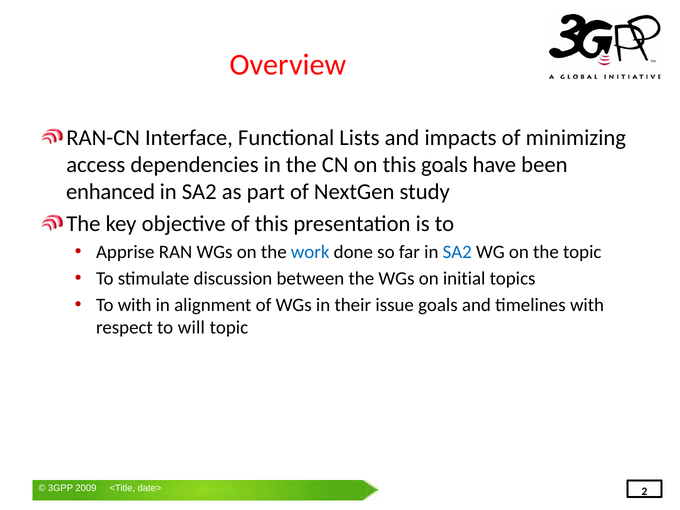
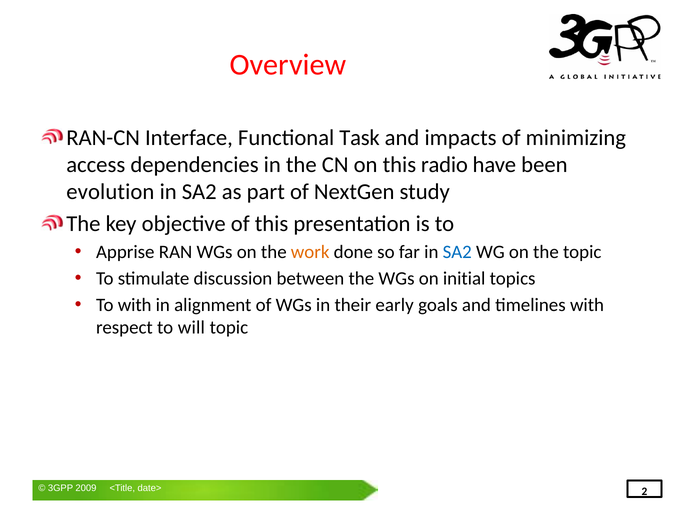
Lists: Lists -> Task (360, 138)
this goals: goals -> radio (444, 165)
enhanced: enhanced -> evolution (110, 192)
work colour: blue -> orange (310, 252)
issue: issue -> early (395, 305)
